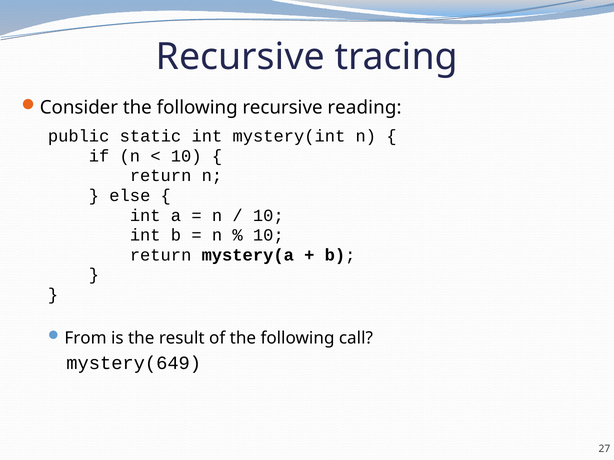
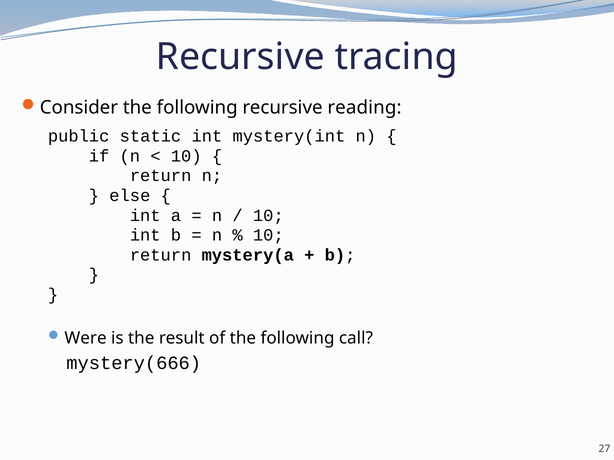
From: From -> Were (86, 338)
mystery(649: mystery(649 -> mystery(666 (134, 364)
